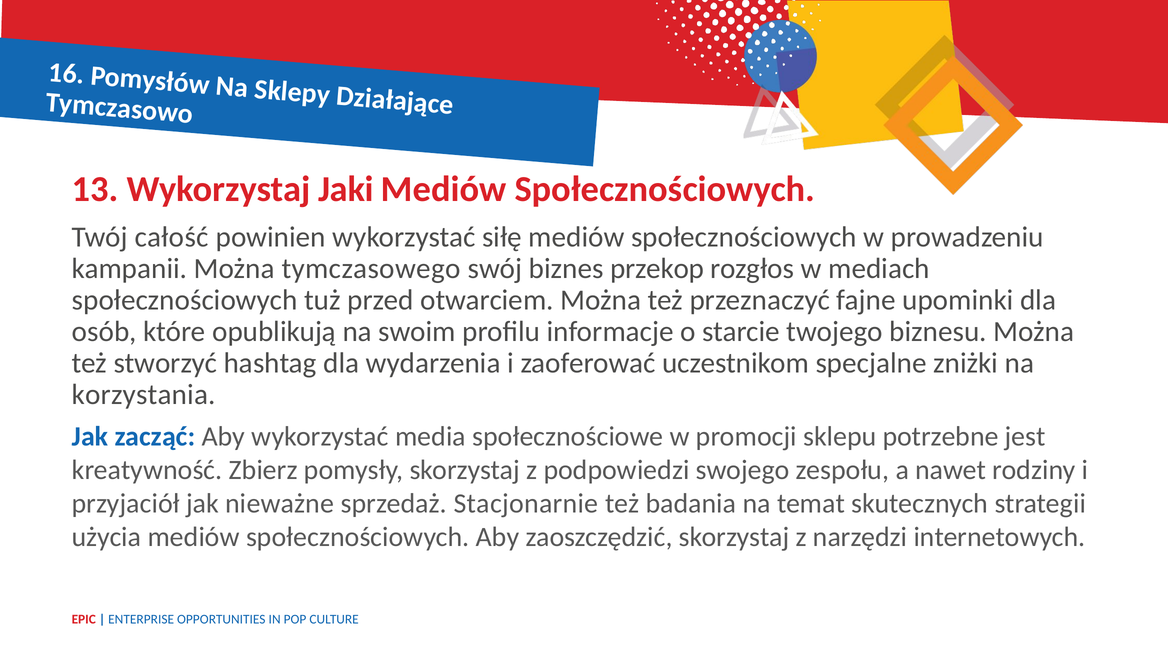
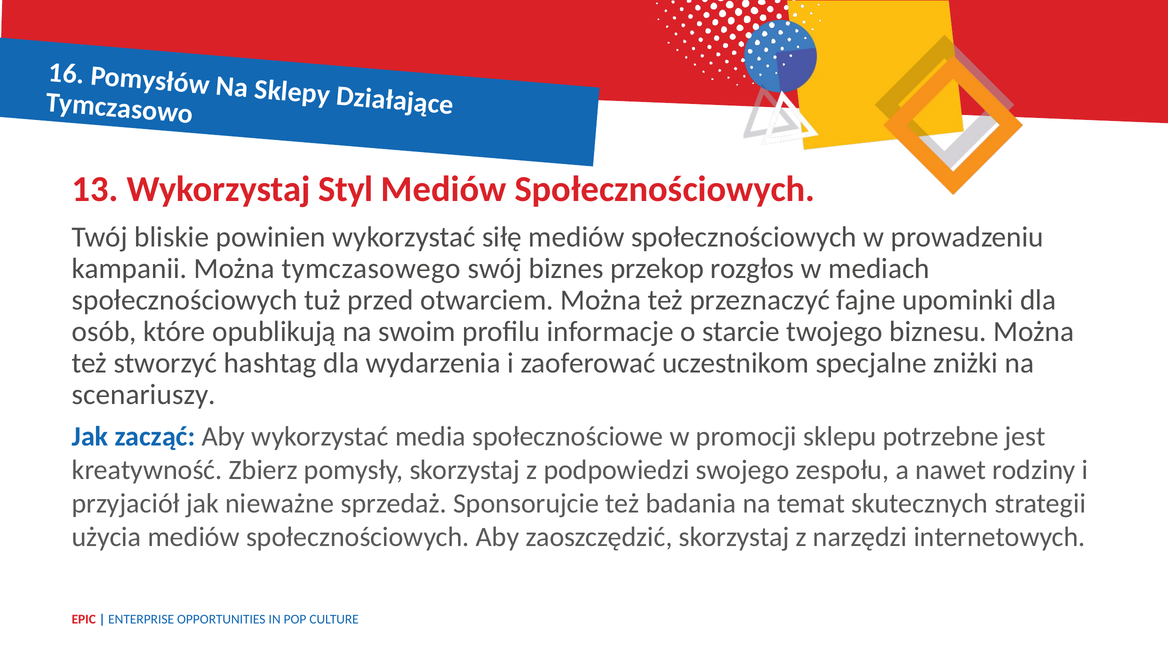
Jaki: Jaki -> Styl (346, 189)
całość: całość -> bliskie (172, 237)
korzystania: korzystania -> scenariuszy (144, 395)
Stacjonarnie: Stacjonarnie -> Sponsorujcie (526, 504)
